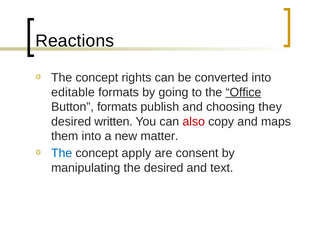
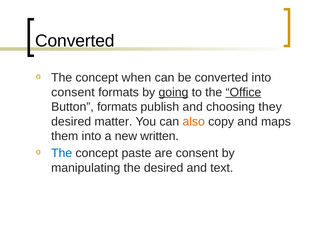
Reactions: Reactions -> Converted (75, 41)
rights: rights -> when (136, 78)
editable: editable -> consent (73, 92)
going underline: none -> present (173, 92)
written: written -> matter (113, 122)
also colour: red -> orange (194, 122)
matter: matter -> written (160, 136)
apply: apply -> paste (136, 154)
